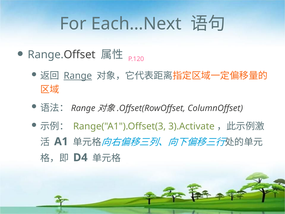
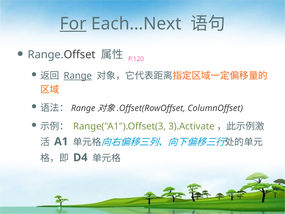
For underline: none -> present (73, 24)
